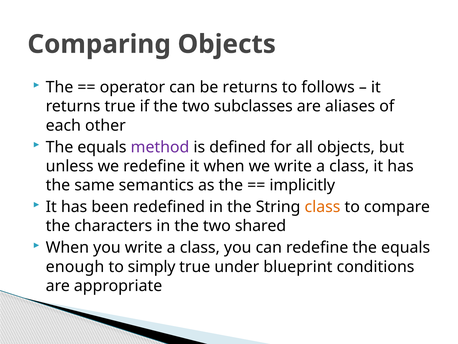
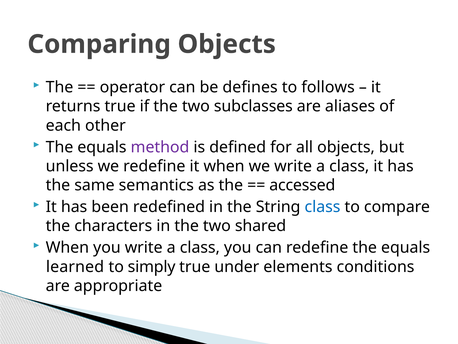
be returns: returns -> defines (250, 87)
implicitly: implicitly -> accessed (302, 185)
class colour: orange -> blue (322, 207)
enough: enough -> learned (75, 266)
blueprint: blueprint -> elements (298, 266)
